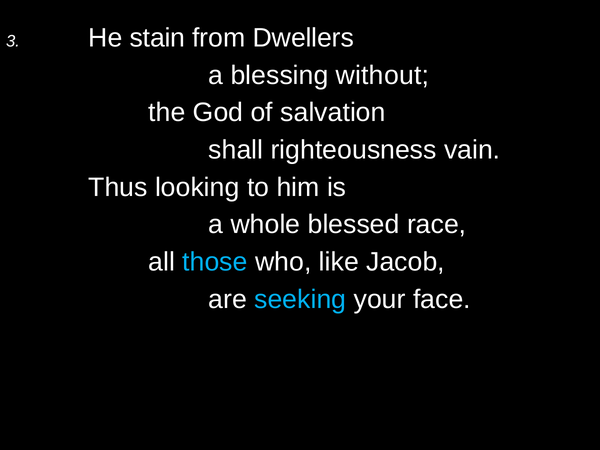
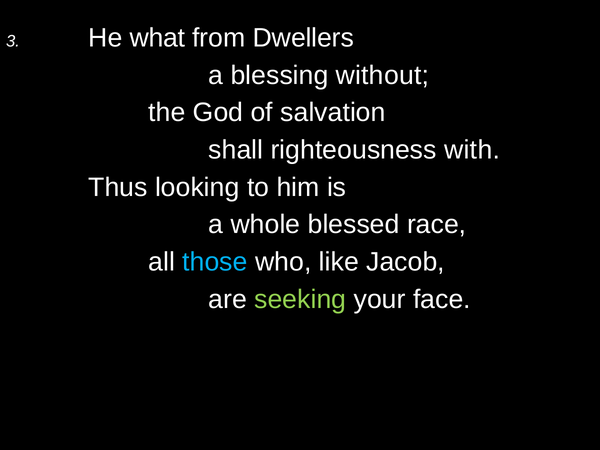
stain: stain -> what (157, 38)
vain: vain -> with (472, 150)
seeking colour: light blue -> light green (300, 299)
